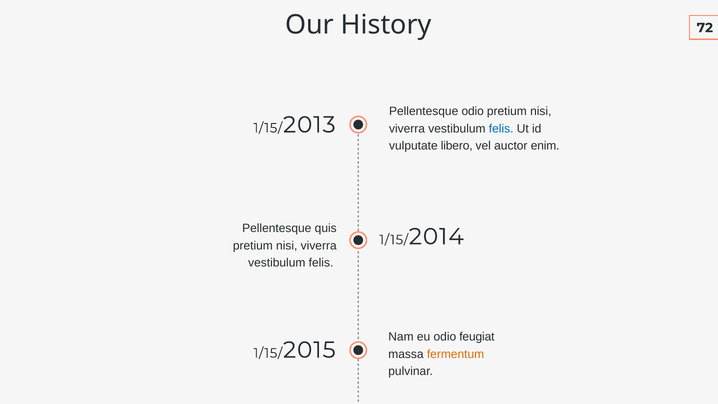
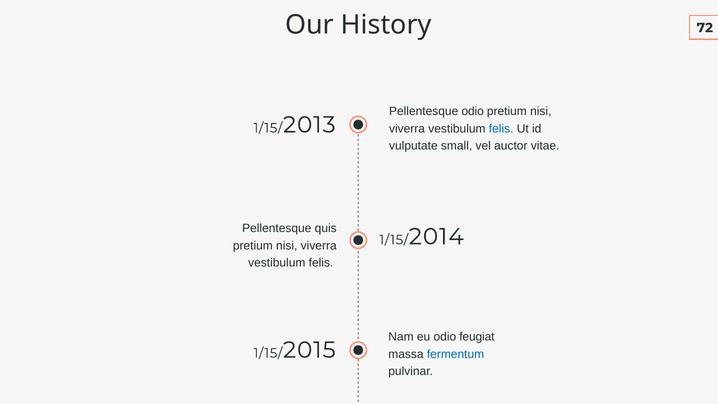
libero: libero -> small (457, 146)
enim: enim -> vitae (545, 146)
fermentum colour: orange -> blue (456, 354)
